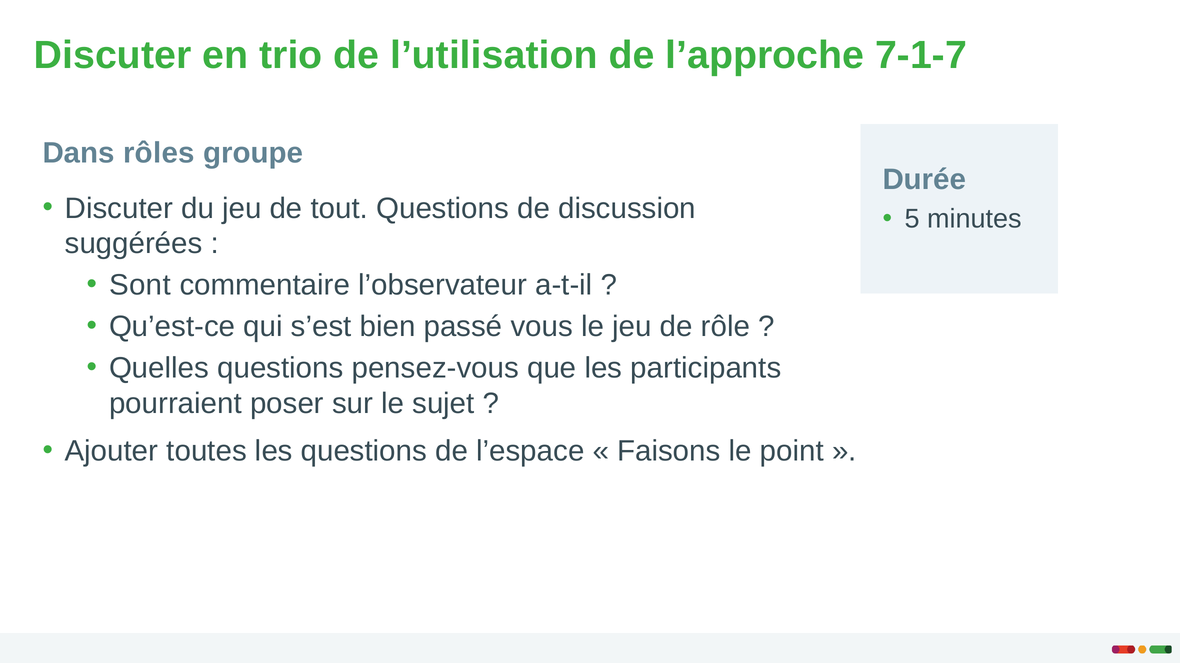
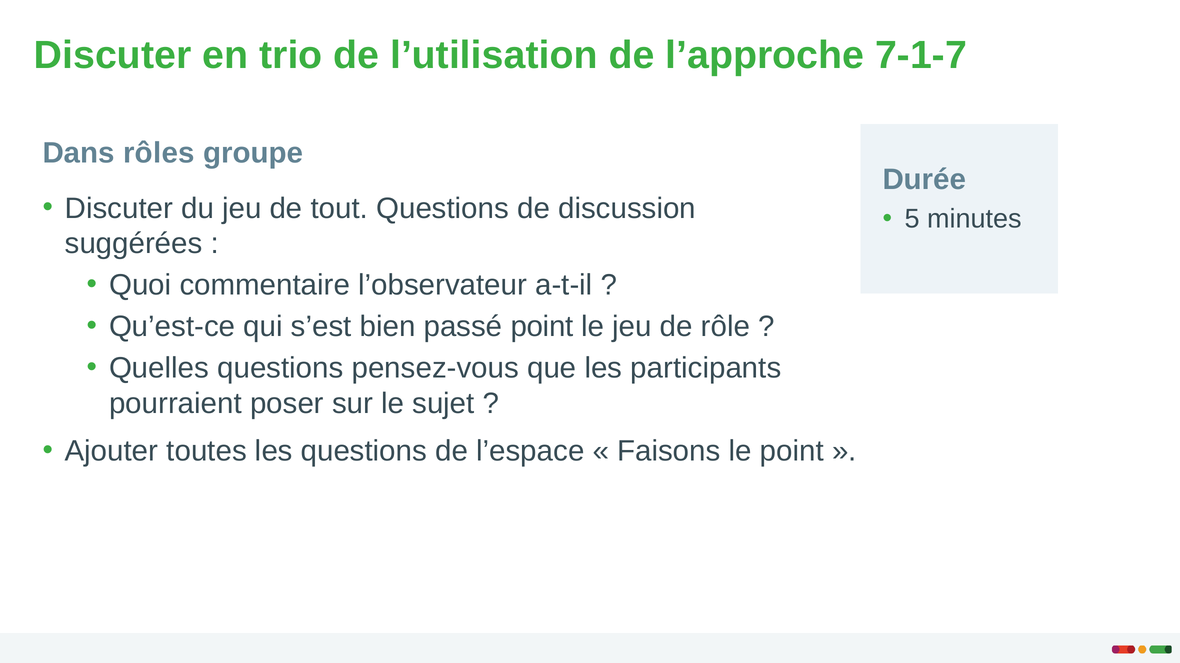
Sont: Sont -> Quoi (140, 286)
passé vous: vous -> point (542, 327)
